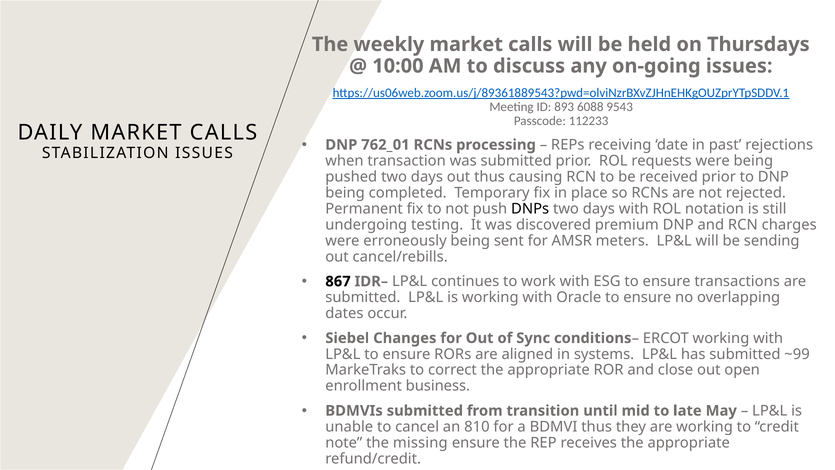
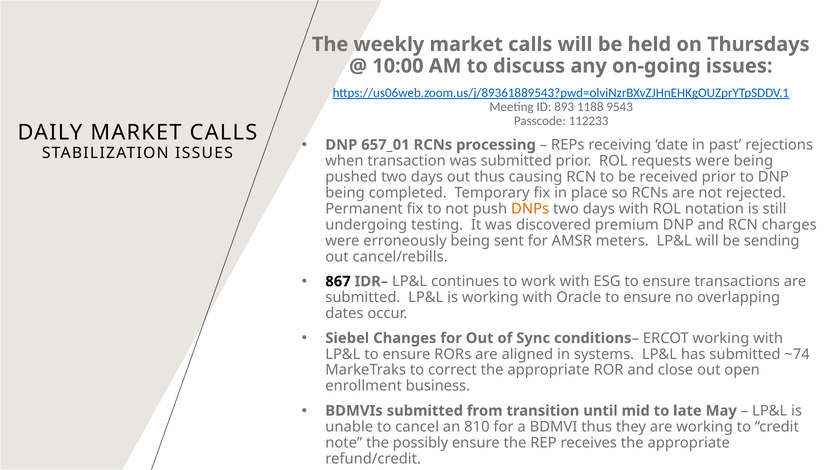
6088: 6088 -> 1188 (590, 107)
762_01: 762_01 -> 657_01 (385, 145)
DNPs colour: black -> orange (530, 209)
~99: ~99 -> ~74 (797, 354)
missing: missing -> possibly (420, 442)
